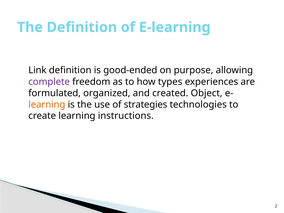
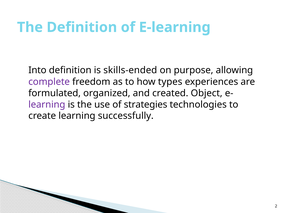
Link: Link -> Into (37, 70)
good-ended: good-ended -> skills-ended (130, 70)
learning colour: orange -> purple (47, 105)
instructions: instructions -> successfully (126, 116)
